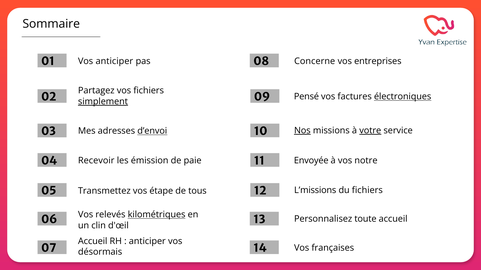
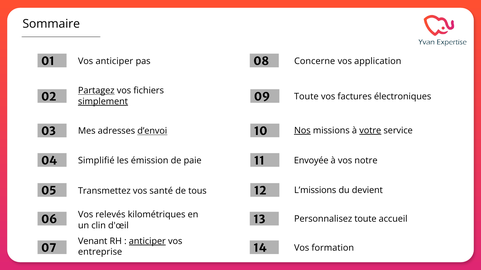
entreprises: entreprises -> application (378, 61)
Partagez underline: none -> present (96, 91)
Pensé: Pensé -> Toute (306, 97)
électroniques underline: present -> none (403, 97)
Recevoir: Recevoir -> Simplifié (96, 161)
du fichiers: fichiers -> devient (367, 190)
étape: étape -> santé (161, 191)
kilométriques underline: present -> none (157, 215)
Accueil: Accueil -> Venant (93, 242)
anticiper underline: none -> present (147, 242)
françaises: françaises -> formation (333, 248)
désormais: désormais -> entreprise (100, 252)
